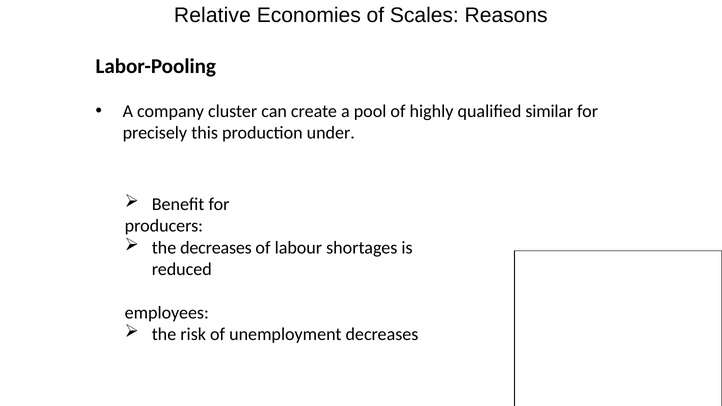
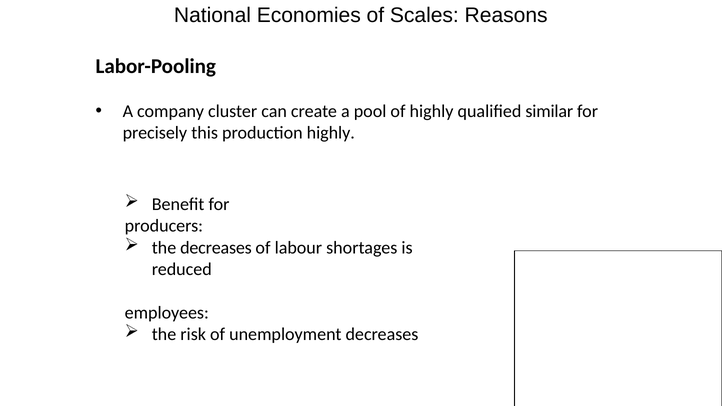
Relative: Relative -> National (212, 15)
production under: under -> highly (331, 133)
